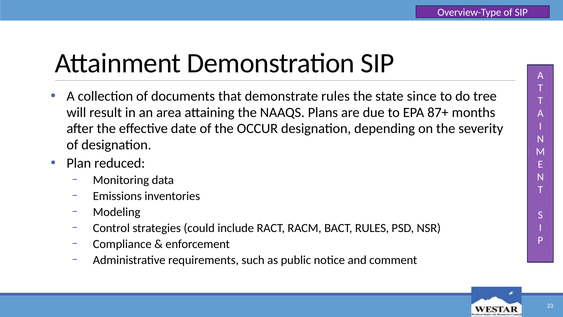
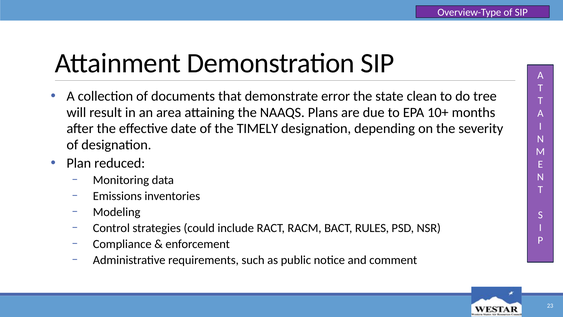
demonstrate rules: rules -> error (336, 96)
since: since -> clean (422, 96)
87+: 87+ -> 10+ (438, 112)
OCCUR: OCCUR -> TIMELY (257, 129)
